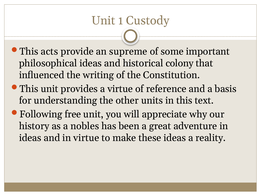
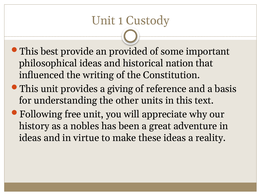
acts: acts -> best (49, 51)
supreme: supreme -> provided (128, 51)
colony: colony -> nation (180, 63)
a virtue: virtue -> giving (120, 89)
